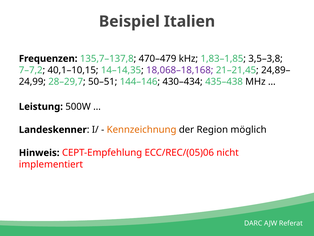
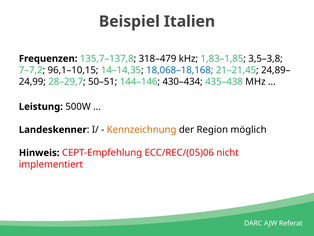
470–479: 470–479 -> 318–479 (157, 59)
40,1–10,15: 40,1–10,15 -> 96,1–10,15 (73, 70)
18,068–18,168 colour: purple -> blue (180, 70)
